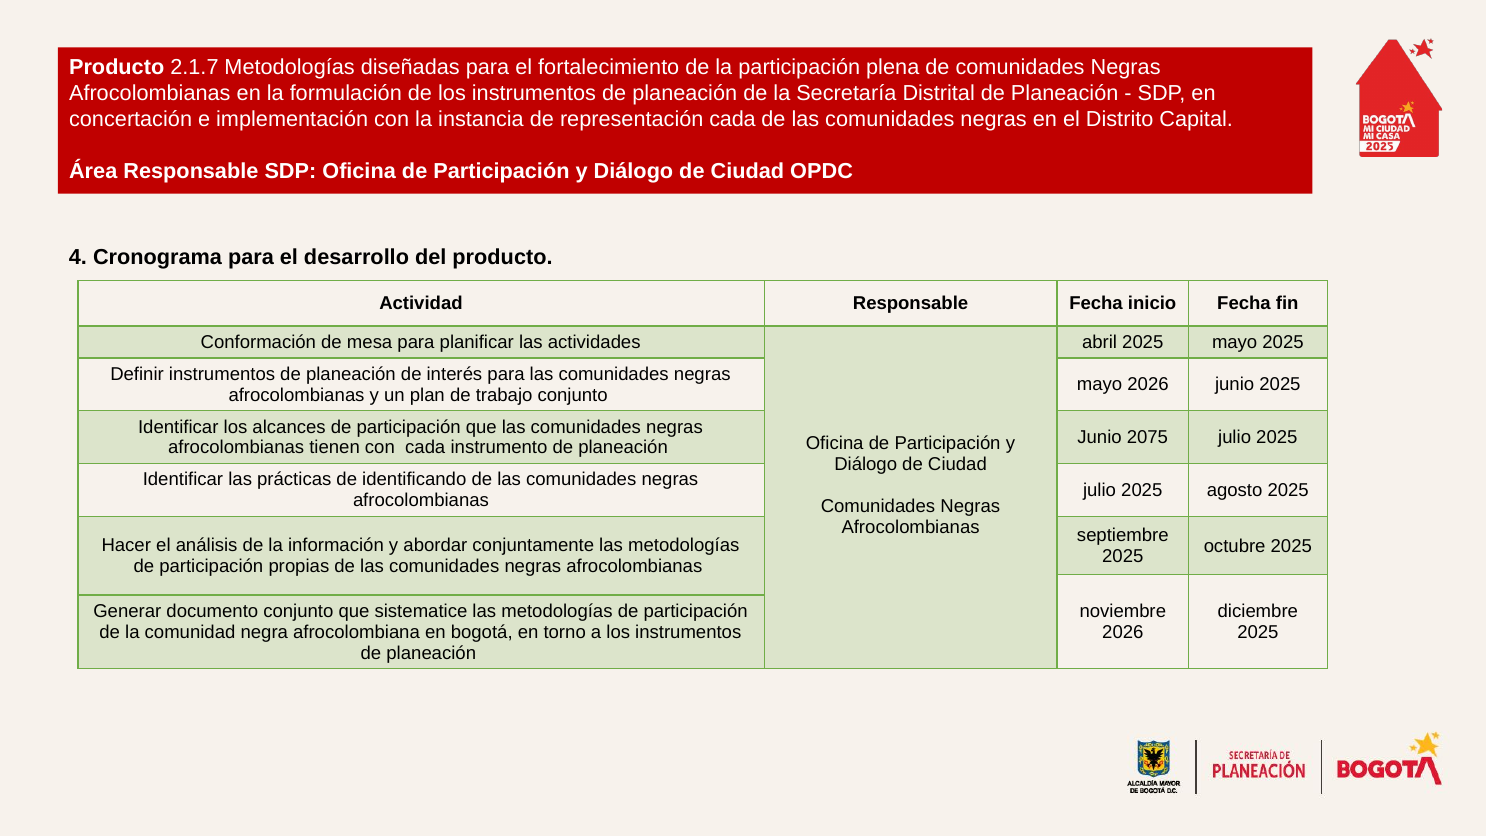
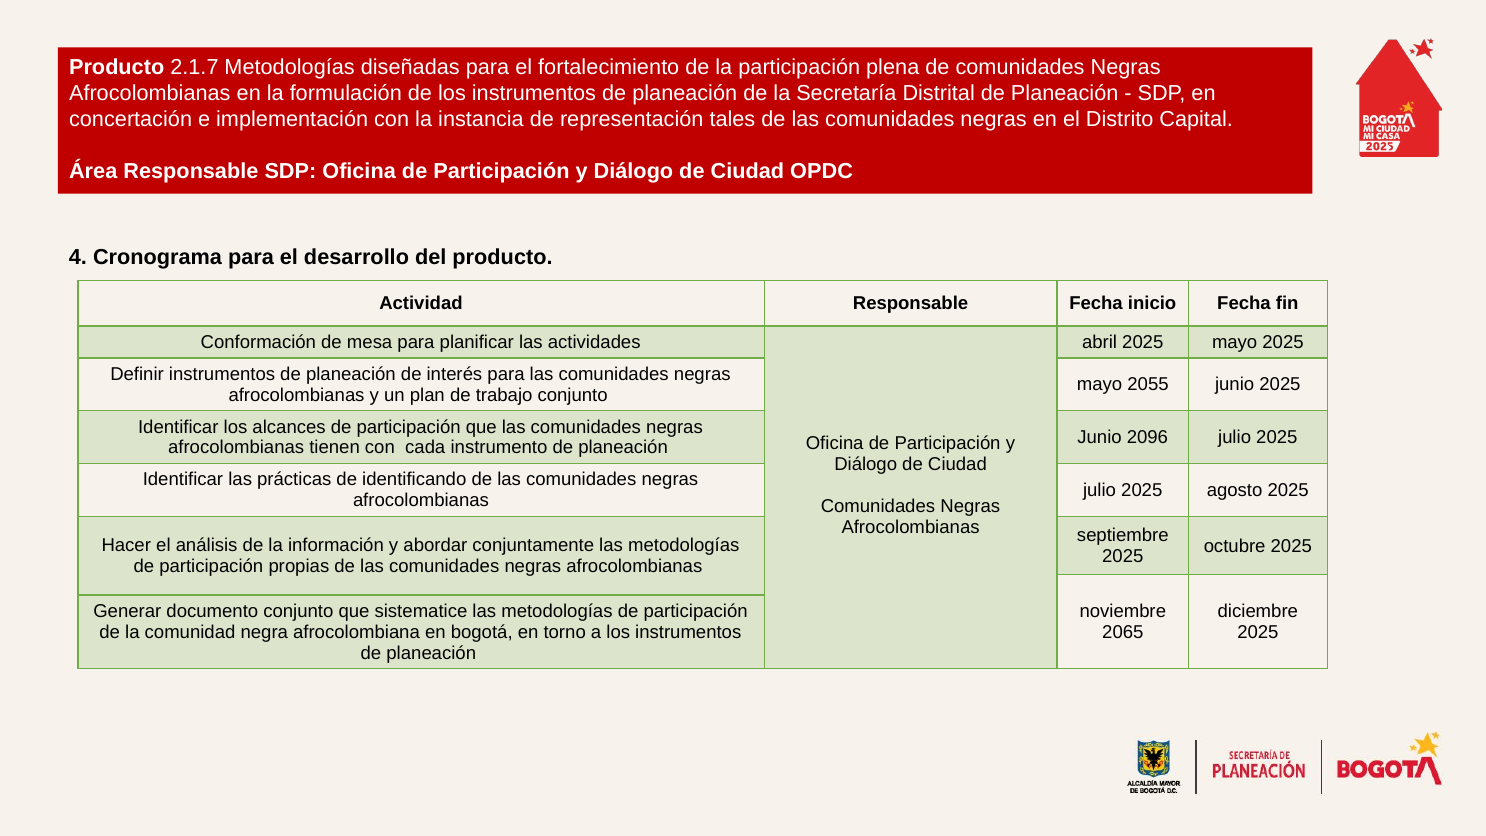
representación cada: cada -> tales (732, 120)
mayo 2026: 2026 -> 2055 (1148, 385)
2075: 2075 -> 2096 (1147, 437)
2026: 2026 -> 2065 (1123, 632)
